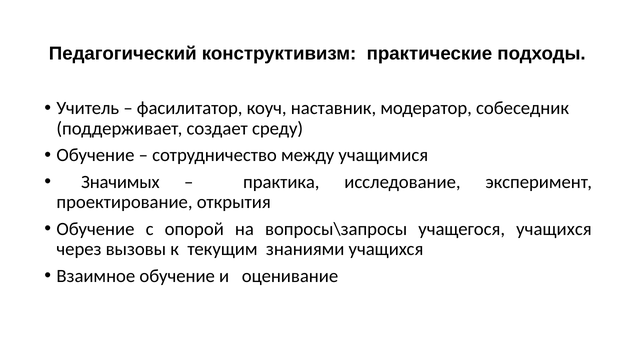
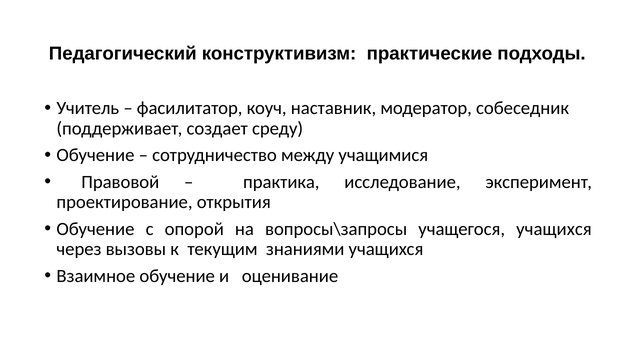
Значимых: Значимых -> Правовой (120, 182)
